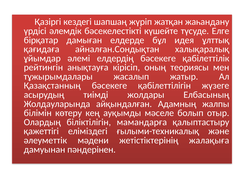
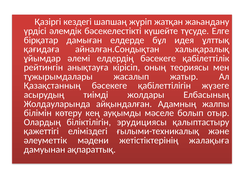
мамандарға: мамандарға -> эрудициясы (142, 122)
пәндерінен: пәндерінен -> ақпараттық (92, 149)
